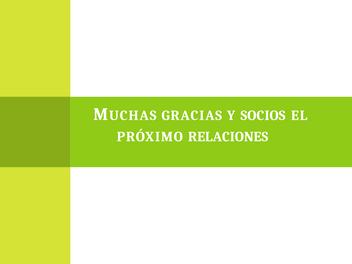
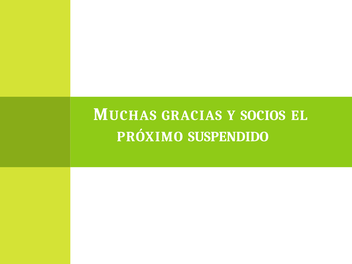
RELACIONES: RELACIONES -> SUSPENDIDO (228, 137)
